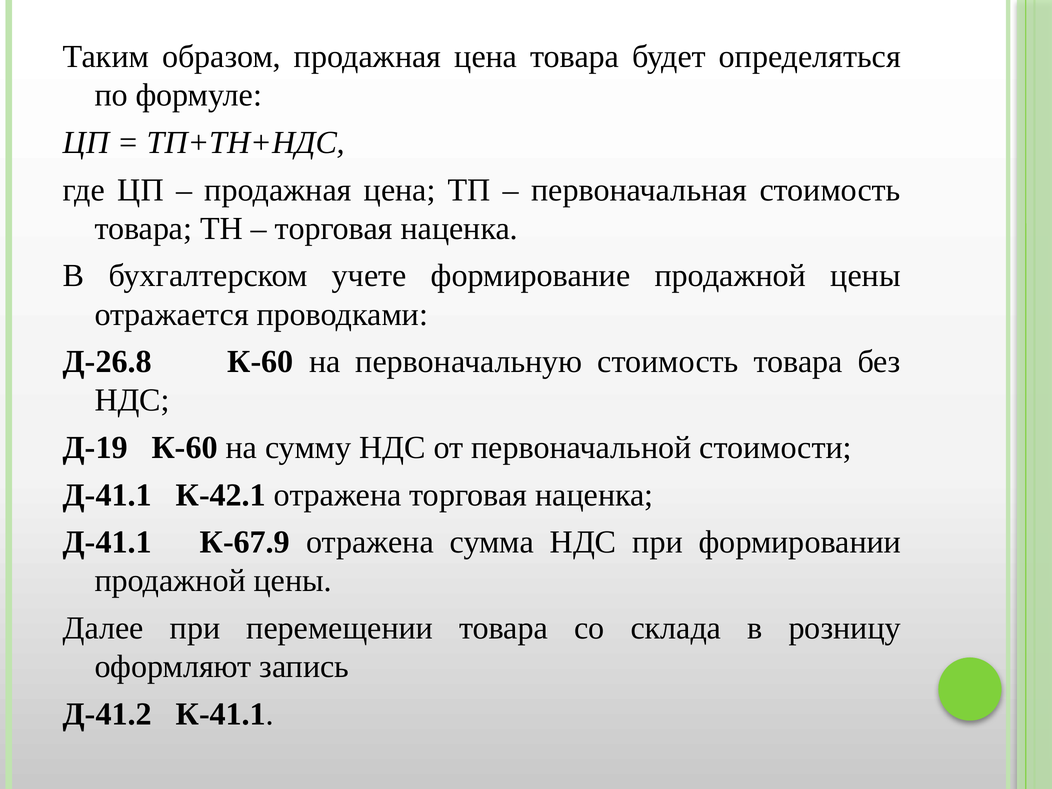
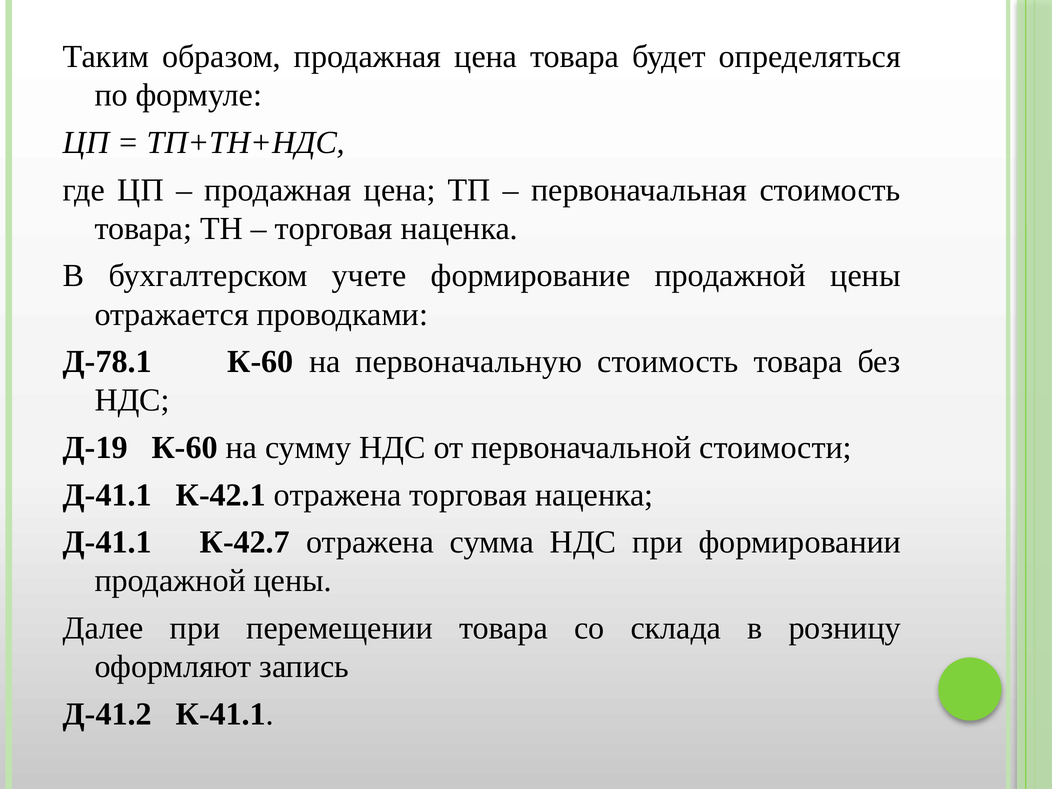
Д-26.8: Д-26.8 -> Д-78.1 (107, 362)
К-67.9: К-67.9 -> К-42.7 (245, 542)
